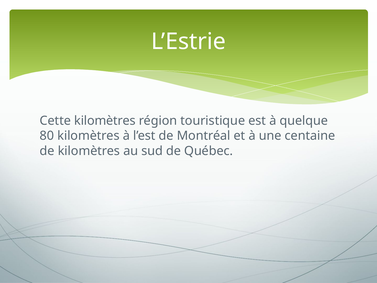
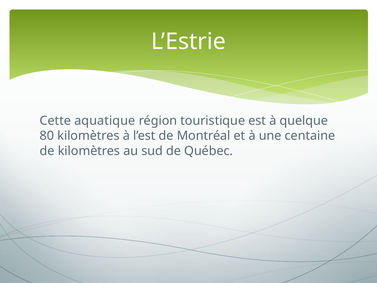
Cette kilomètres: kilomètres -> aquatique (105, 121)
